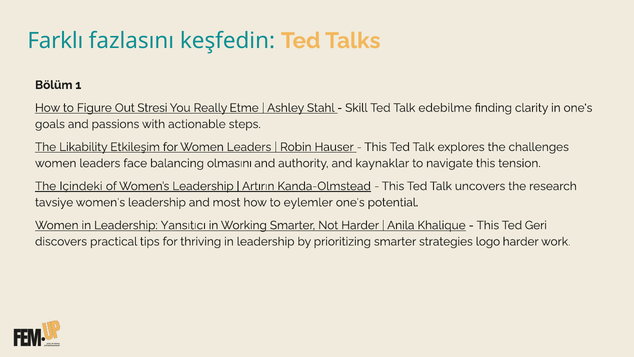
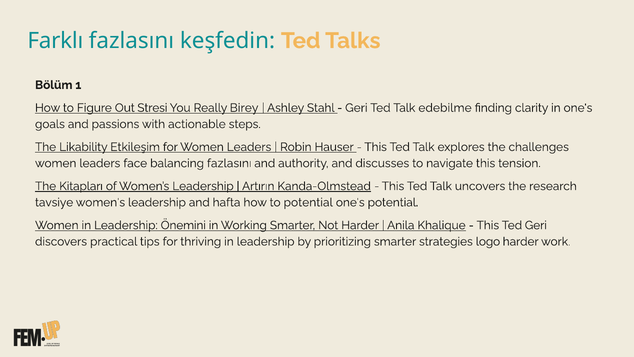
Etme: Etme -> Birey (244, 108)
Skill: Skill -> Geri (356, 108)
balancing olmasını: olmasını -> fazlasını (229, 163)
kaynaklar: kaynaklar -> discusses (382, 163)
Içindeki: Içindeki -> Kitapları (81, 186)
most: most -> hafta (227, 202)
to eylemler: eylemler -> potential (308, 202)
Yansıtıcı: Yansıtıcı -> Önemini (183, 225)
